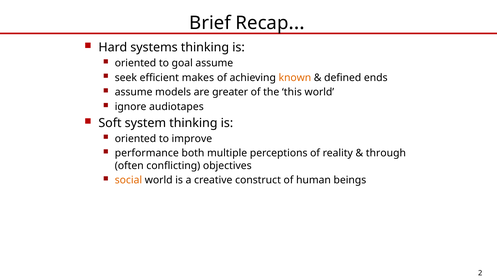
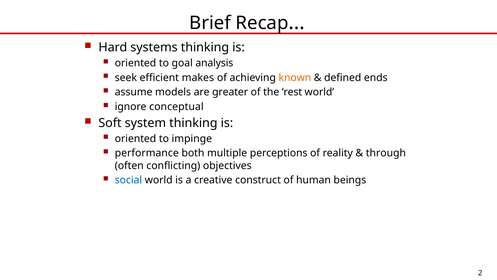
goal assume: assume -> analysis (214, 63)
this: this -> rest (292, 92)
audiotapes: audiotapes -> conceptual (176, 107)
improve: improve -> impinge (192, 138)
social colour: orange -> blue (128, 180)
